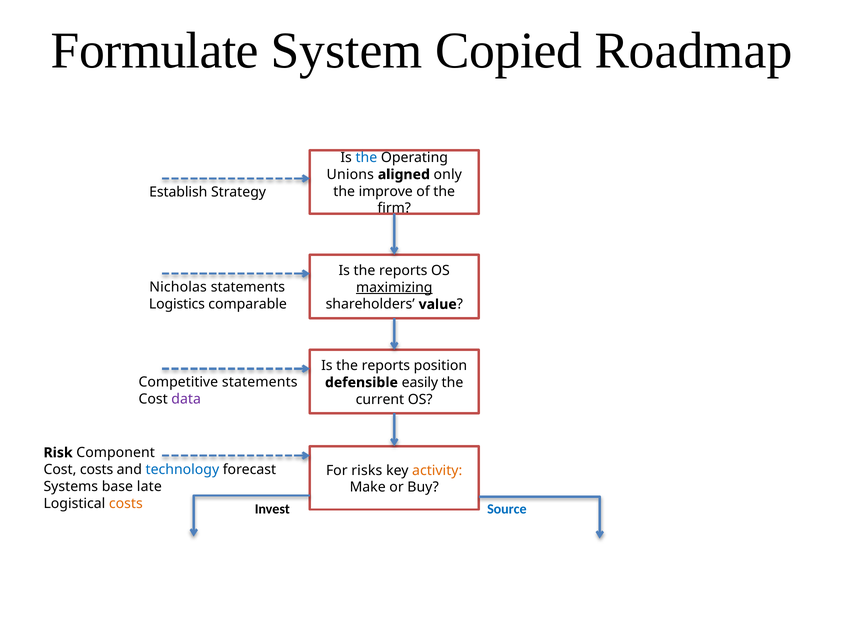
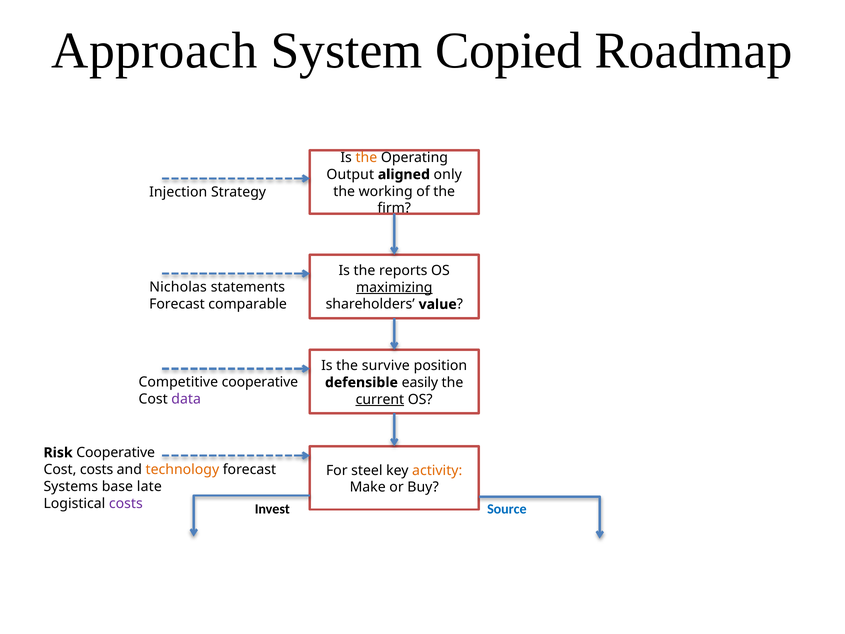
Formulate: Formulate -> Approach (154, 51)
the colour: blue -> orange (366, 158)
Unions: Unions -> Output (350, 174)
improve: improve -> working (386, 191)
Establish: Establish -> Injection (178, 192)
Logistics: Logistics -> Forecast (177, 304)
reports: reports -> survive (386, 365)
Competitive statements: statements -> cooperative (260, 382)
current underline: none -> present (380, 399)
Risk Component: Component -> Cooperative (116, 453)
technology colour: blue -> orange (182, 469)
risks: risks -> steel (367, 470)
costs colour: orange -> purple (126, 503)
